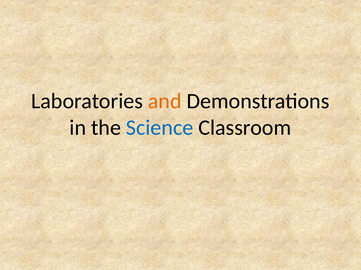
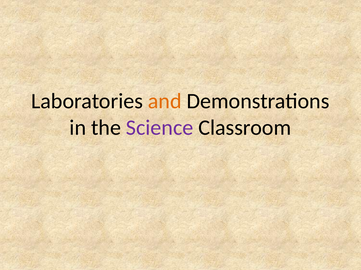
Science colour: blue -> purple (160, 128)
